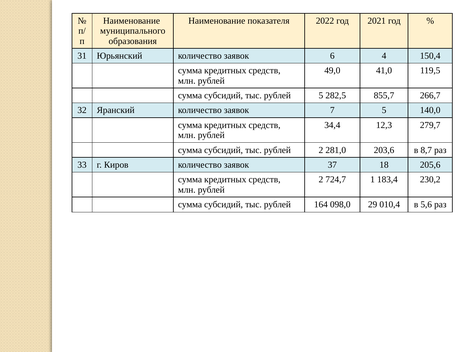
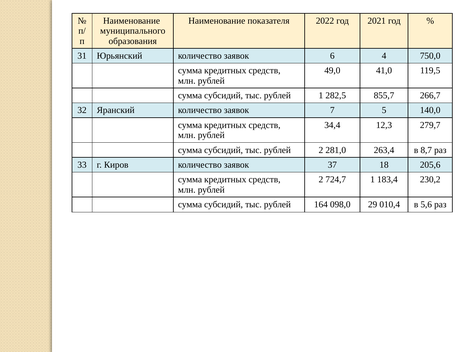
150,4: 150,4 -> 750,0 (430, 56)
рублей 5: 5 -> 1 (321, 95)
203,6: 203,6 -> 263,4 (384, 150)
